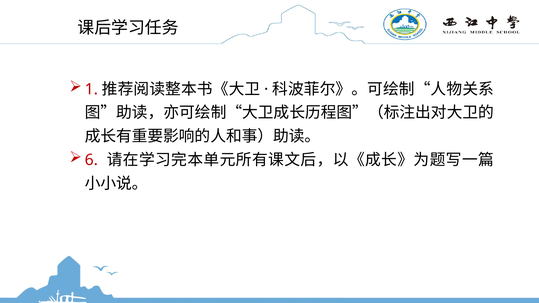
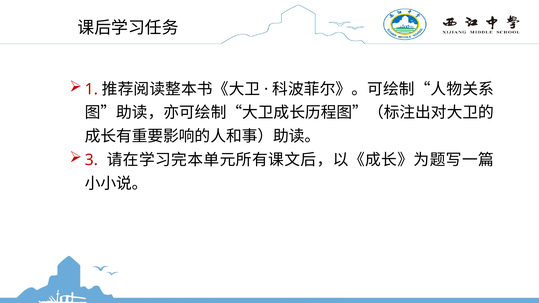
6: 6 -> 3 (91, 160)
